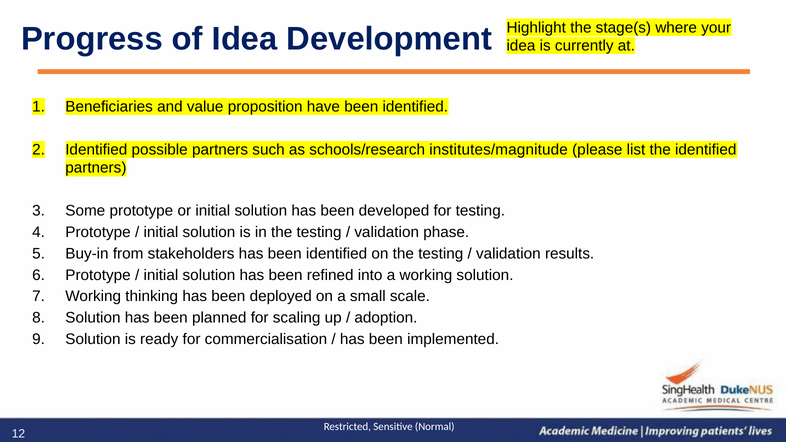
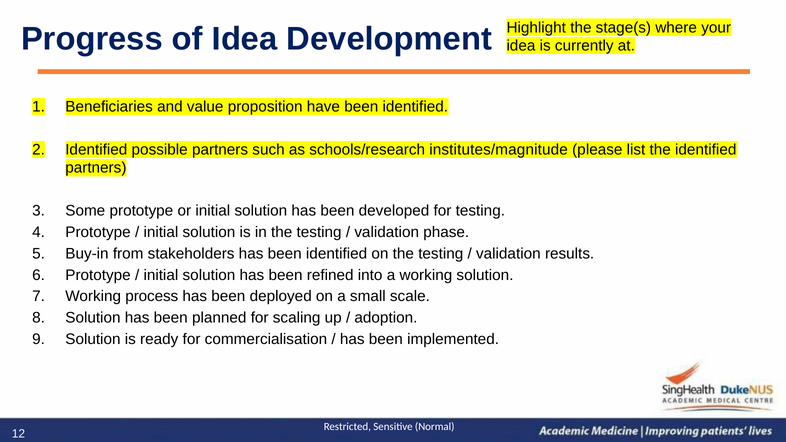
thinking: thinking -> process (152, 296)
